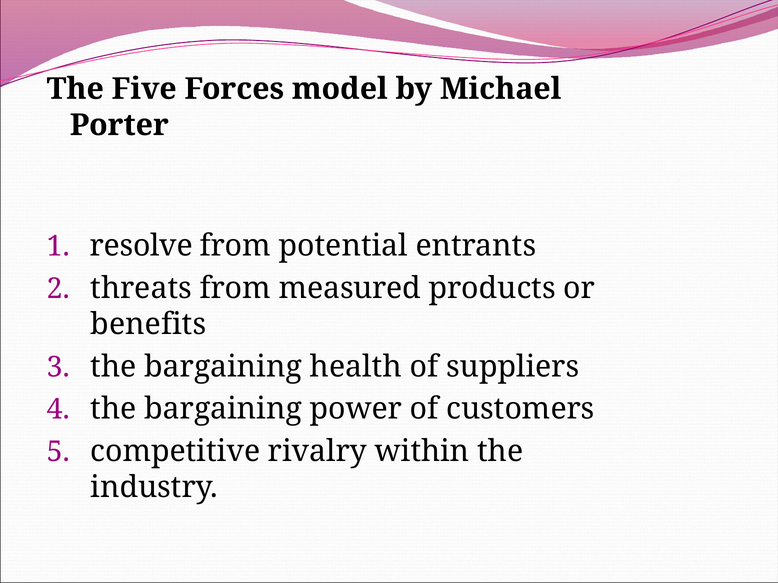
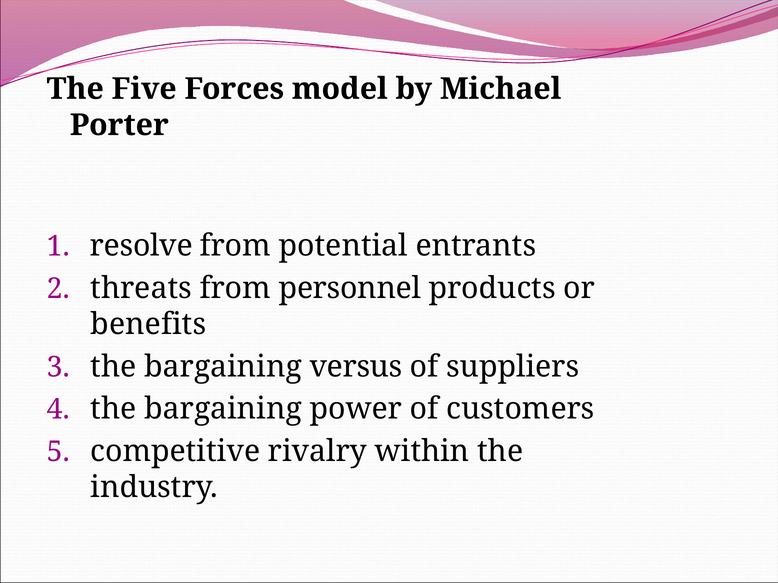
measured: measured -> personnel (350, 288)
health: health -> versus (356, 367)
